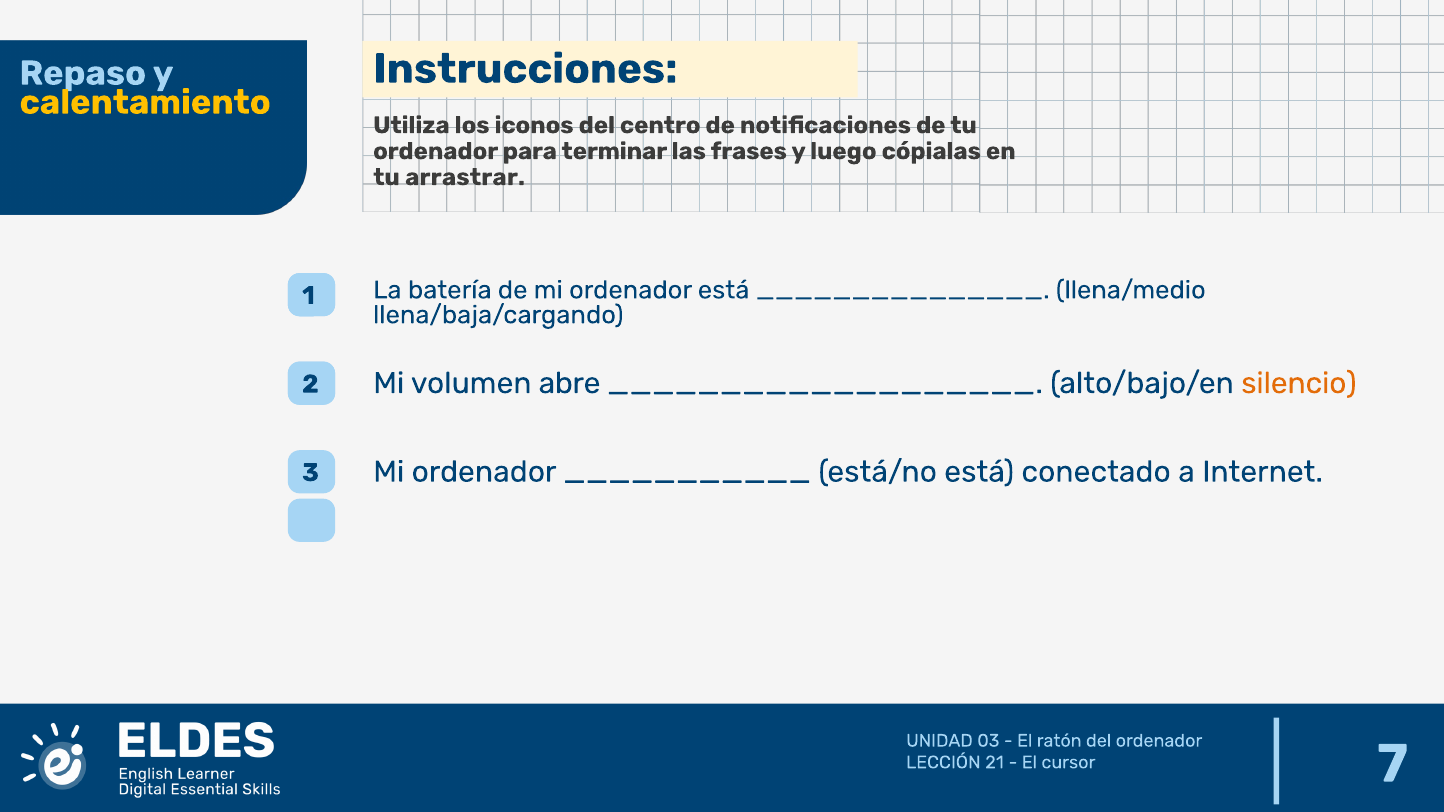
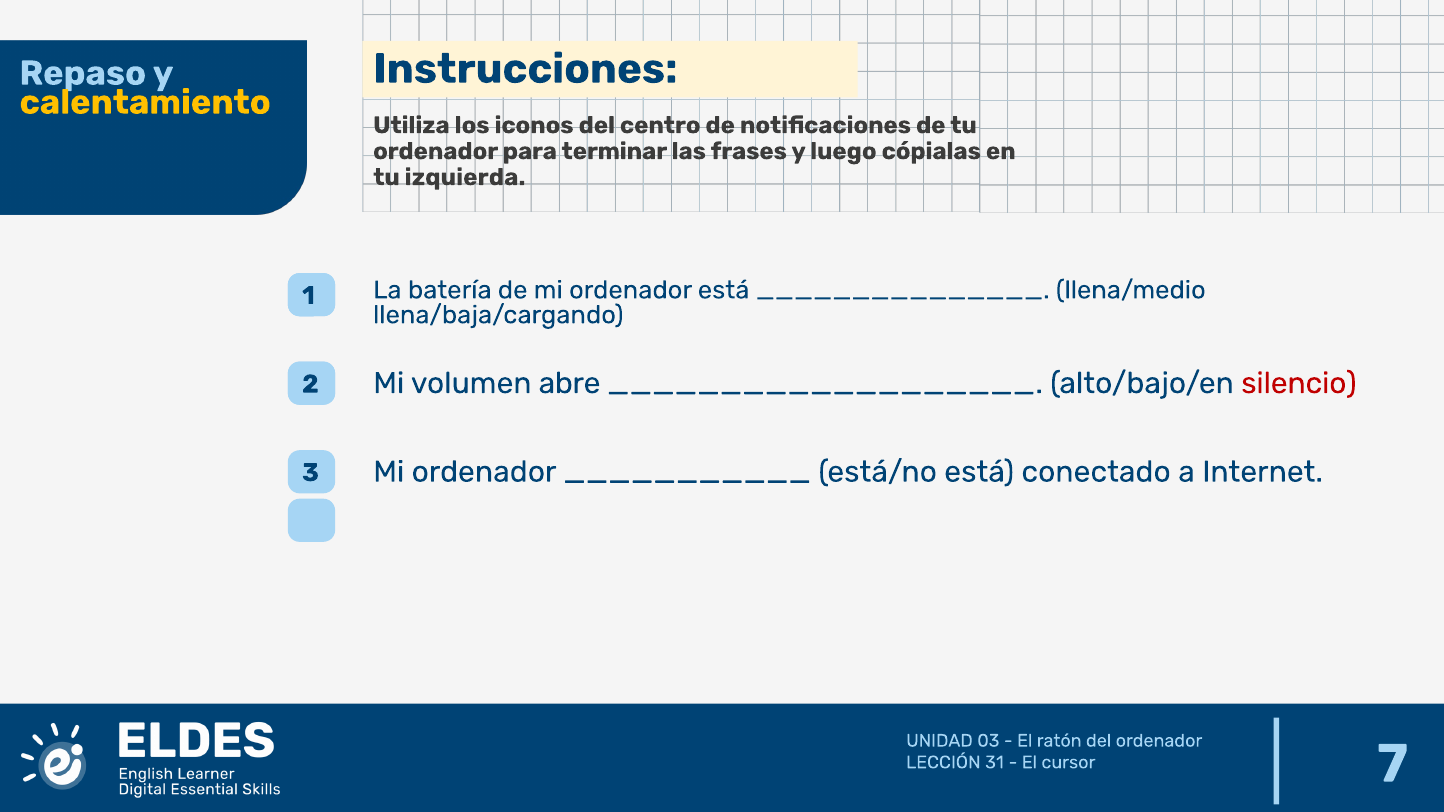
arrastrar: arrastrar -> izquierda (465, 177)
silencio colour: orange -> red (1299, 383)
21: 21 -> 31 (994, 763)
